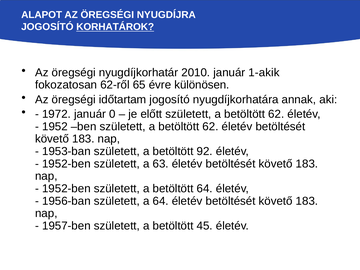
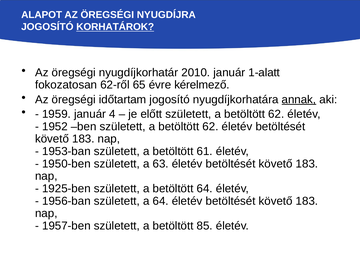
1-akik: 1-akik -> 1-alatt (264, 73)
különösen: különösen -> kérelmező (202, 85)
annak underline: none -> present (299, 99)
1972: 1972 -> 1959 (56, 114)
0: 0 -> 4 (112, 114)
92: 92 -> 61 (205, 151)
1952-ben: 1952-ben -> 1950-ben (66, 164)
1952-ben: 1952-ben -> 1925-ben (66, 189)
45: 45 -> 85 (205, 226)
